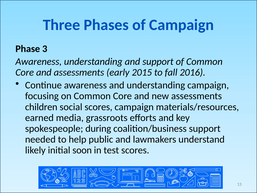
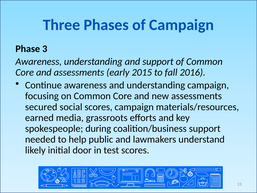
children: children -> secured (41, 107)
soon: soon -> door (82, 150)
